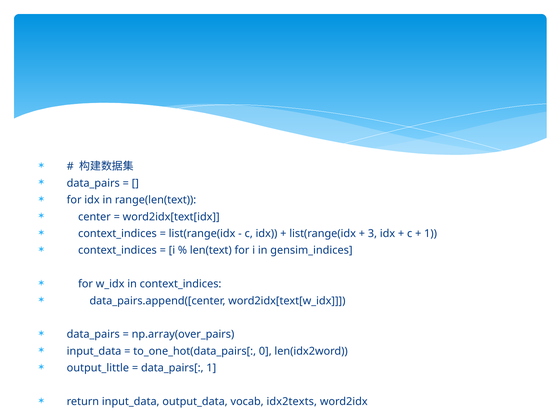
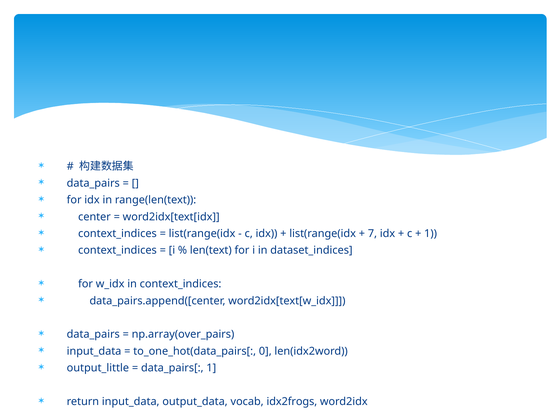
3: 3 -> 7 (372, 234)
gensim_indices: gensim_indices -> dataset_indices (311, 250)
idx2texts: idx2texts -> idx2frogs (292, 402)
